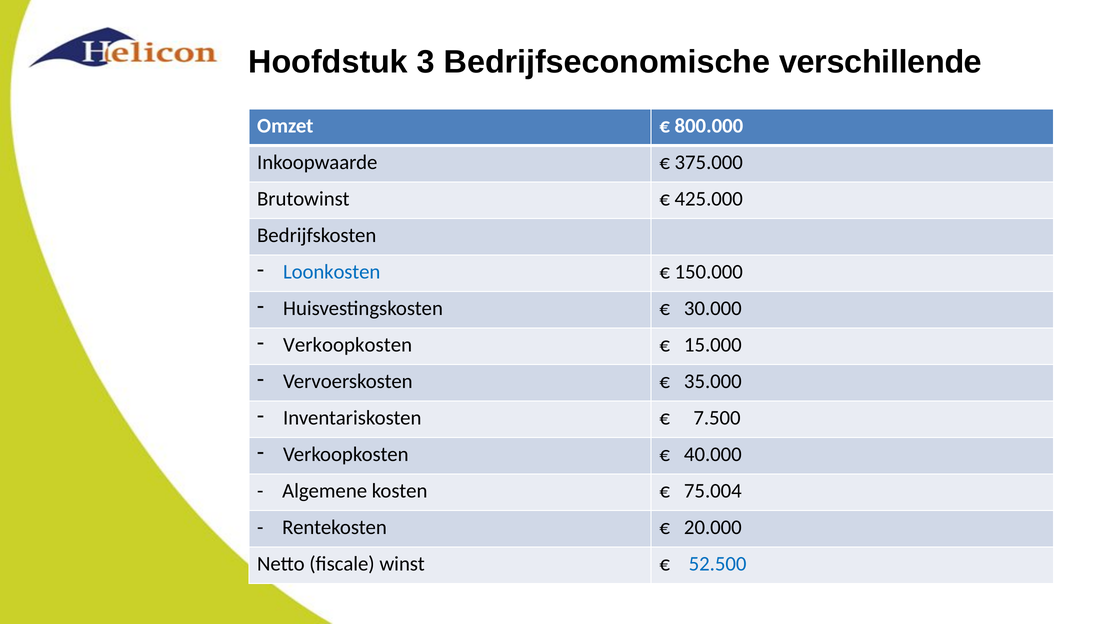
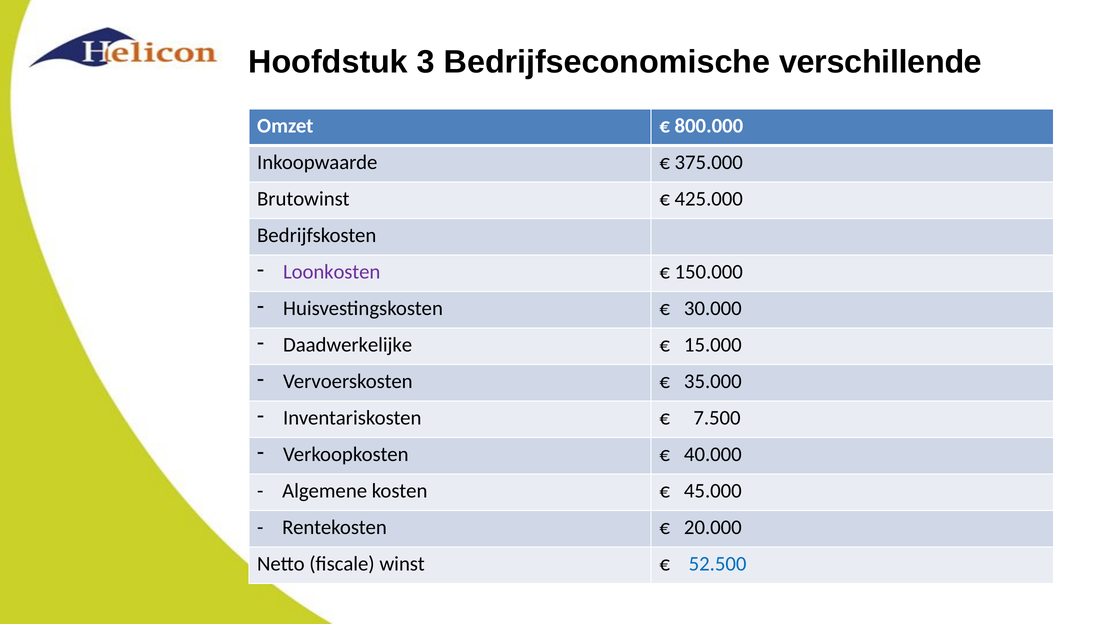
Loonkosten colour: blue -> purple (332, 272)
Verkoopkosten: Verkoopkosten -> Daadwerkelijke (348, 345)
75.004: 75.004 -> 45.000 (713, 491)
